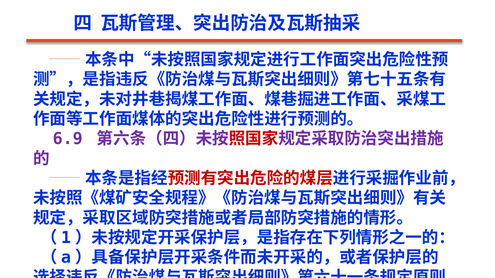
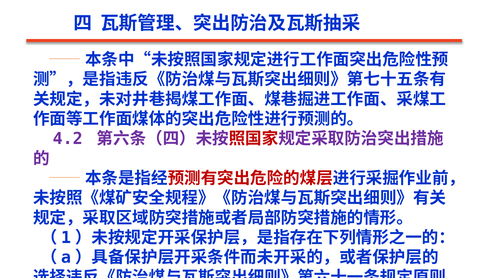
6.9: 6.9 -> 4.2 (68, 139)
